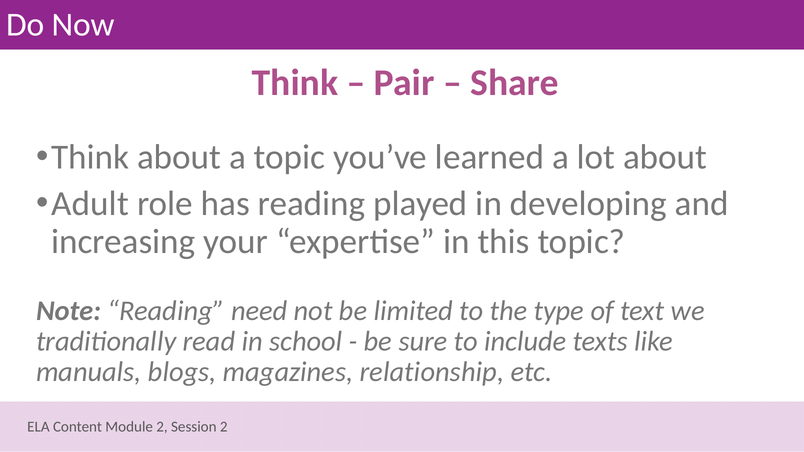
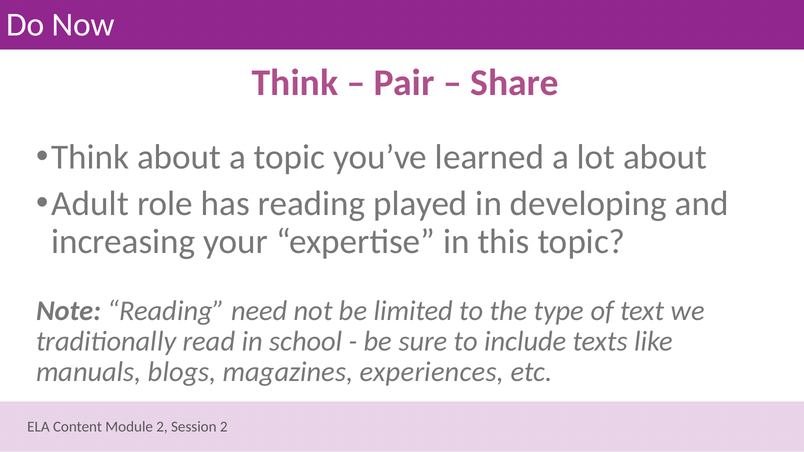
relationship: relationship -> experiences (432, 372)
